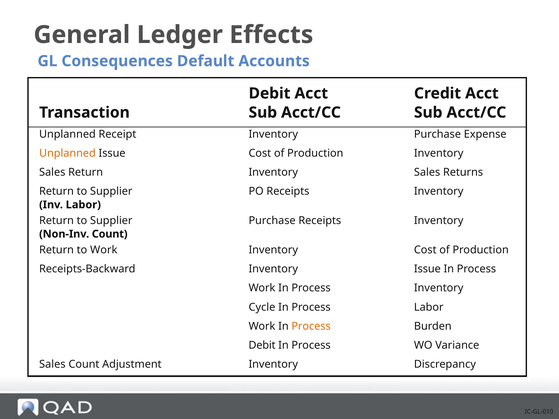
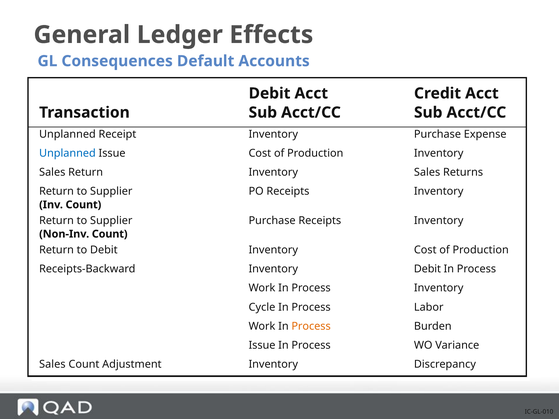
Unplanned colour: orange -> blue (67, 153)
Inv Labor: Labor -> Count (83, 205)
to Work: Work -> Debit (104, 250)
Inventory Issue: Issue -> Debit (427, 269)
Debit: Debit -> Issue (262, 345)
